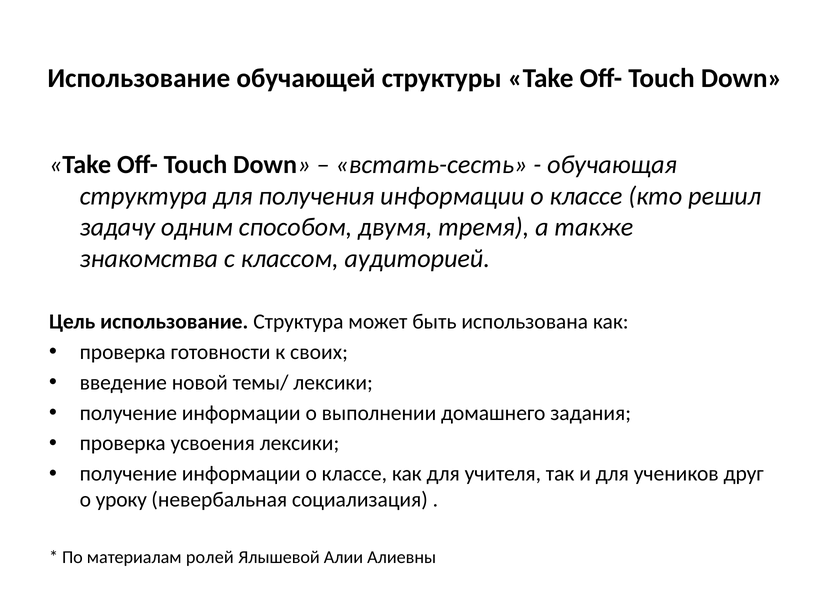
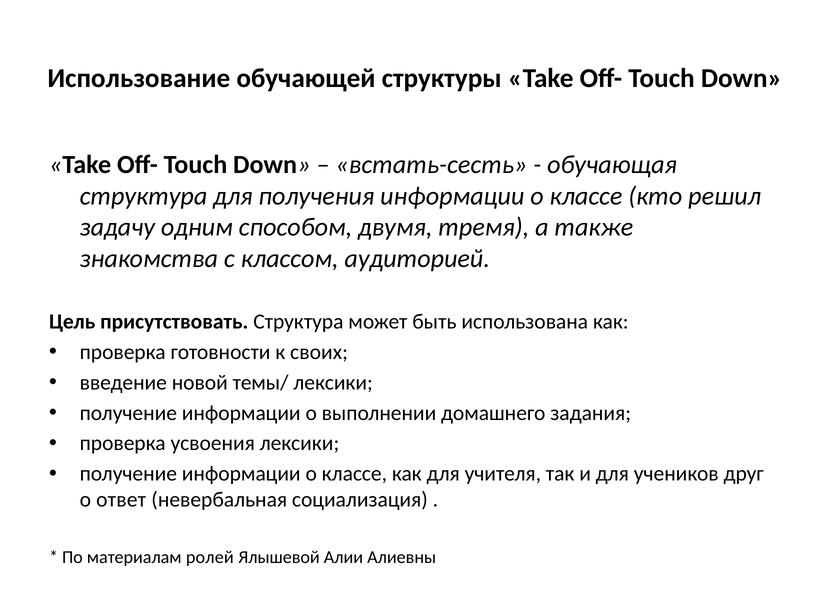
Цель использование: использование -> присутствовать (174, 322)
уроку: уроку -> ответ (121, 499)
